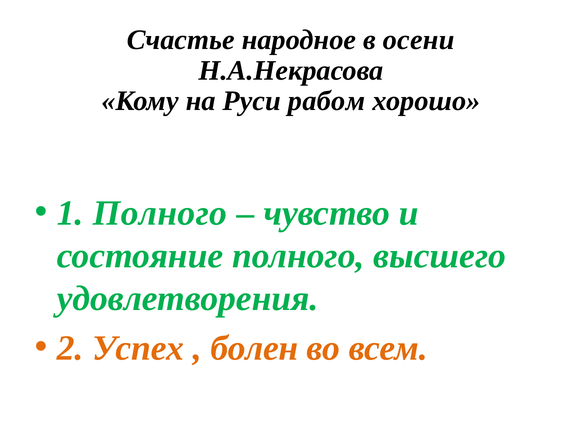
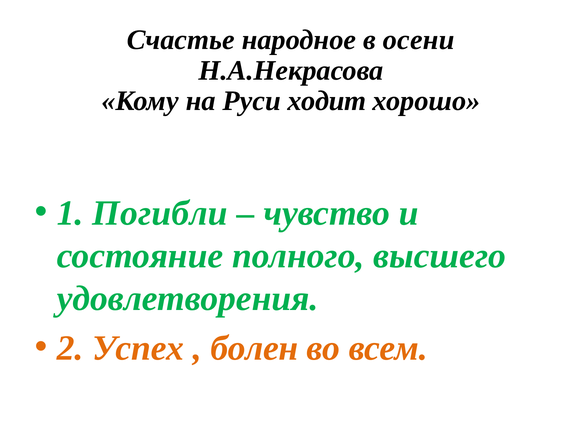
рабом: рабом -> ходит (327, 101)
1 Полного: Полного -> Погибли (160, 213)
